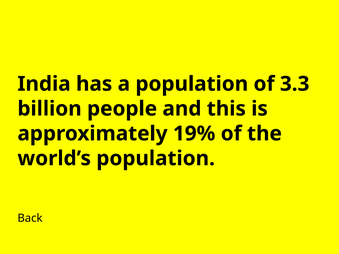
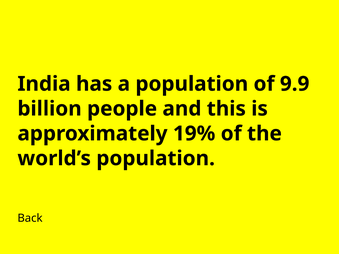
3.3: 3.3 -> 9.9 (295, 84)
